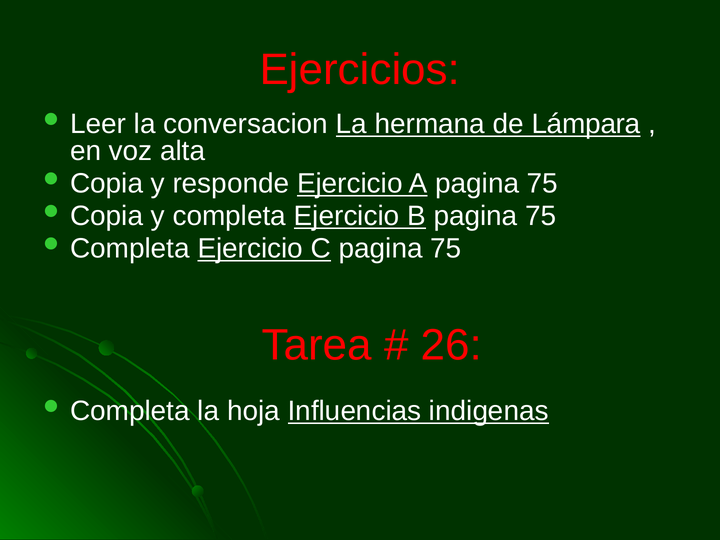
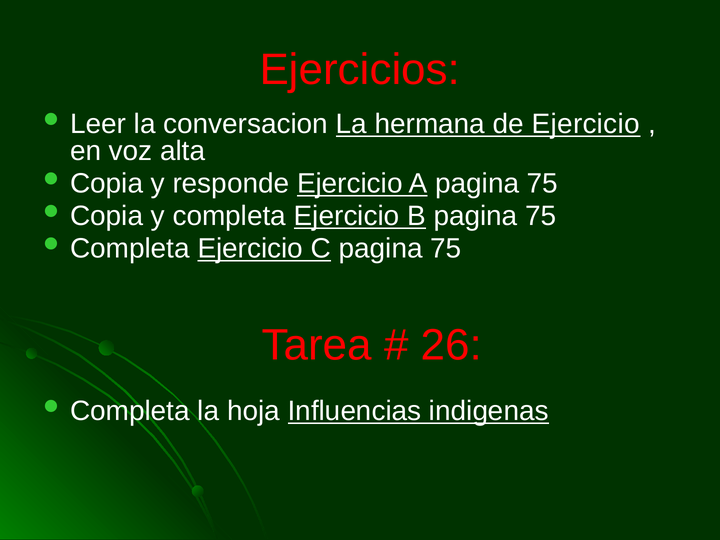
de Lámpara: Lámpara -> Ejercicio (586, 124)
